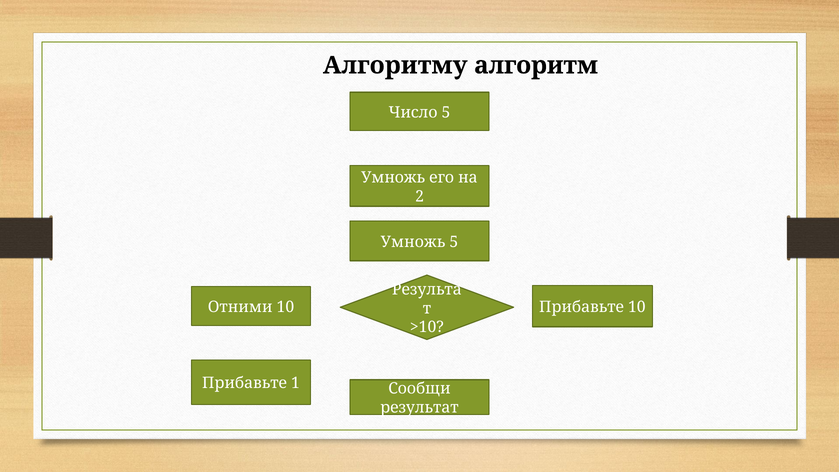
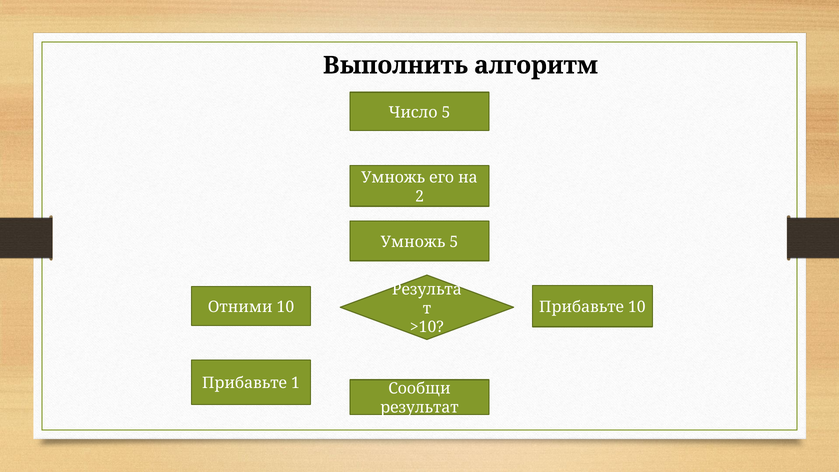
Алгоритму: Алгоритму -> Выполнить (395, 65)
